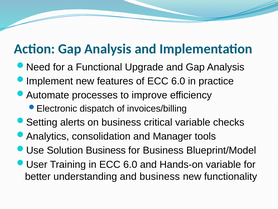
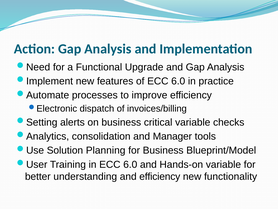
Solution Business: Business -> Planning (106, 150)
and business: business -> efficiency (160, 176)
